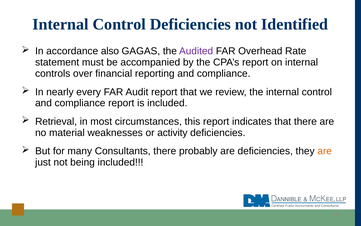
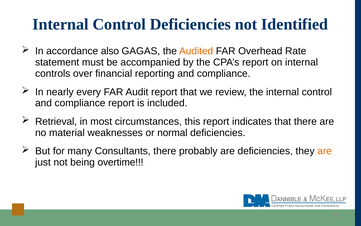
Audited colour: purple -> orange (196, 51)
activity: activity -> normal (172, 133)
being included: included -> overtime (121, 162)
